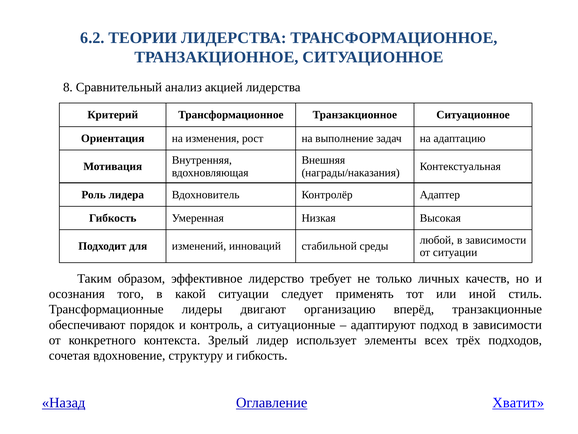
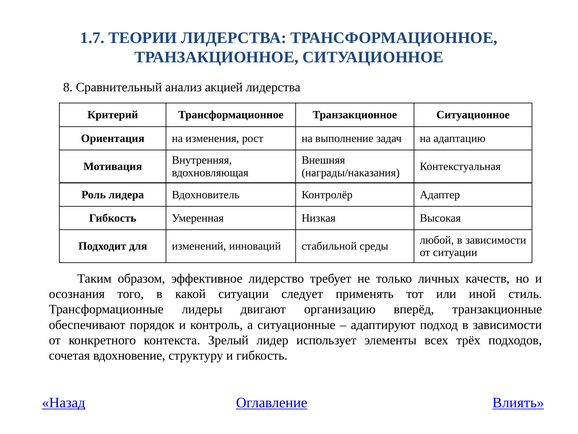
6.2: 6.2 -> 1.7 (92, 38)
Хватит: Хватит -> Влиять (518, 402)
